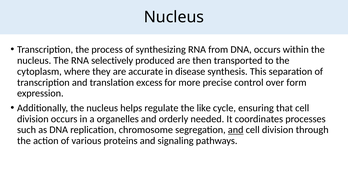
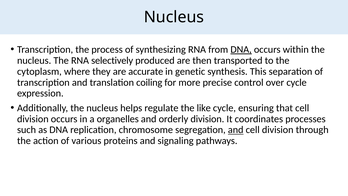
DNA underline: none -> present (241, 49)
disease: disease -> genetic (190, 71)
excess: excess -> coiling (149, 82)
over form: form -> cycle (297, 82)
orderly needed: needed -> division (207, 119)
